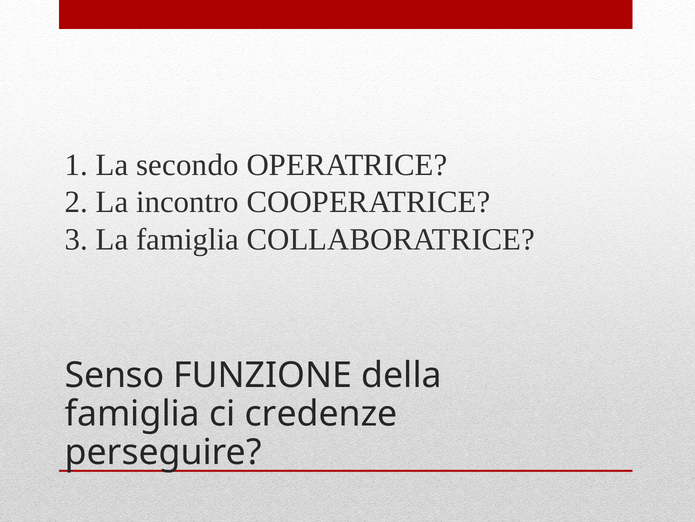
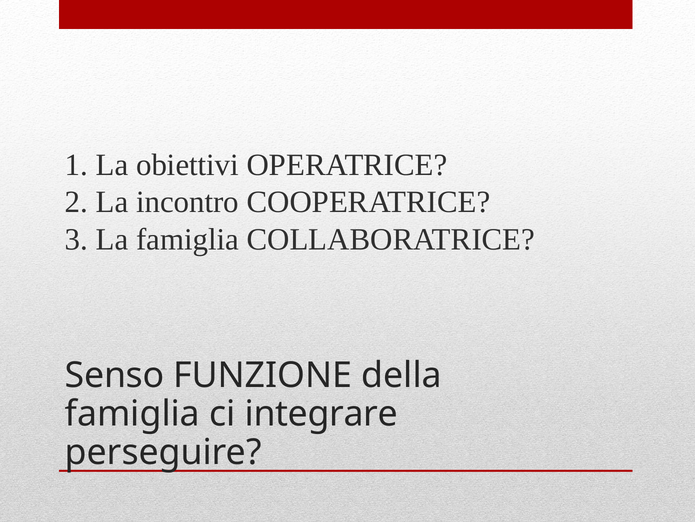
secondo: secondo -> obiettivi (187, 165)
credenze: credenze -> integrare (321, 413)
